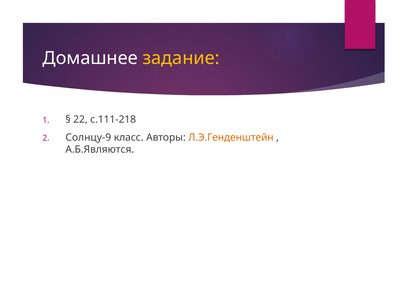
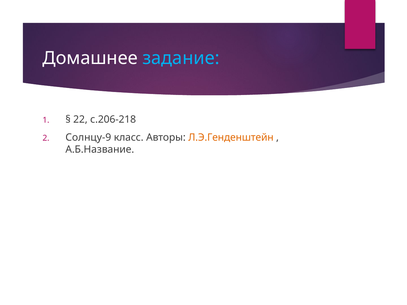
задание colour: yellow -> light blue (181, 58)
с.111-218: с.111-218 -> с.206-218 (113, 120)
А.Б.Являются: А.Б.Являются -> А.Б.Название (100, 150)
